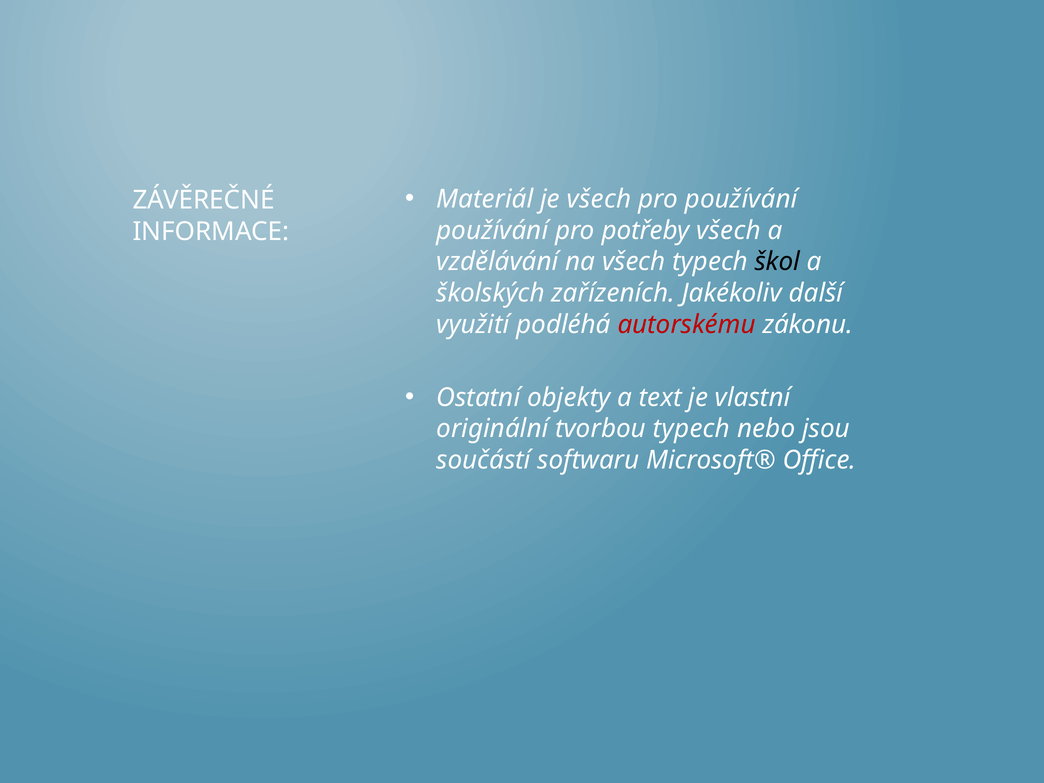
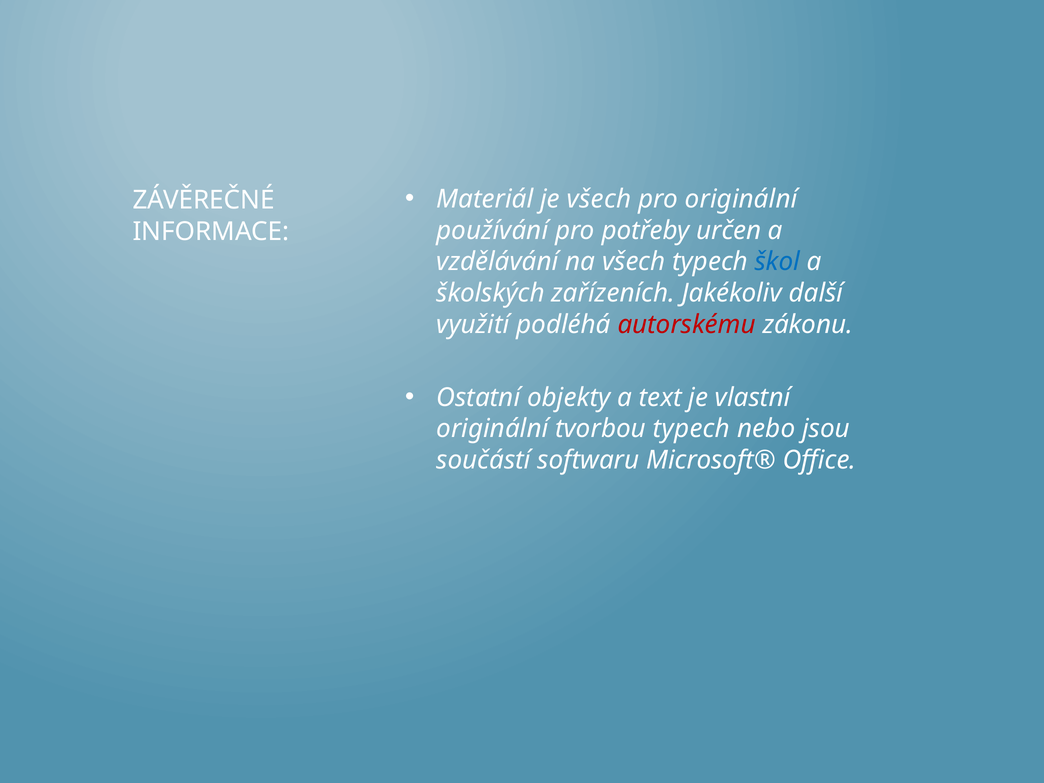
pro používání: používání -> originální (741, 199)
potřeby všech: všech -> určen (729, 230)
škol colour: black -> blue (777, 262)
